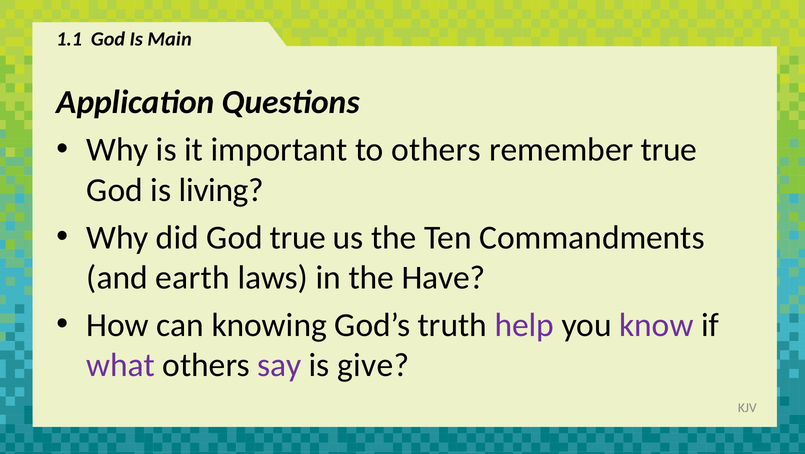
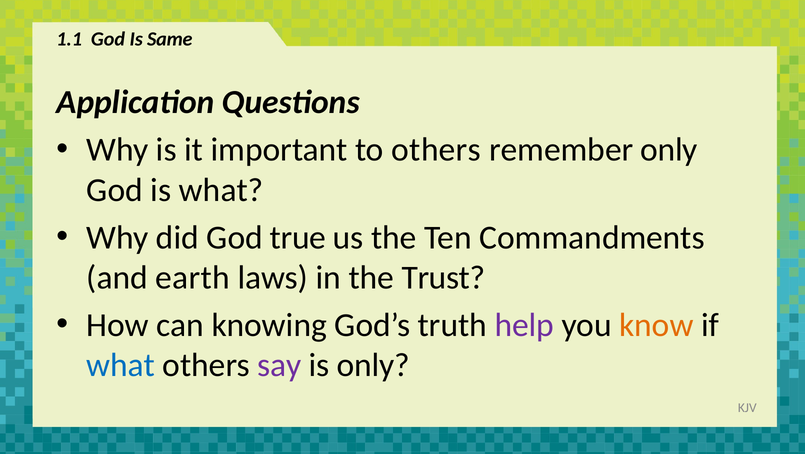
Main: Main -> Same (170, 39)
remember true: true -> only (669, 150)
is living: living -> what (221, 190)
Have: Have -> Trust (443, 278)
know colour: purple -> orange (656, 325)
what colour: purple -> blue (121, 365)
is give: give -> only (373, 365)
